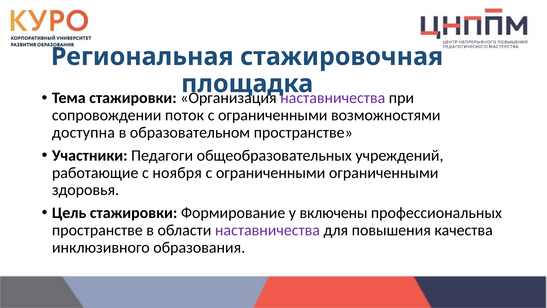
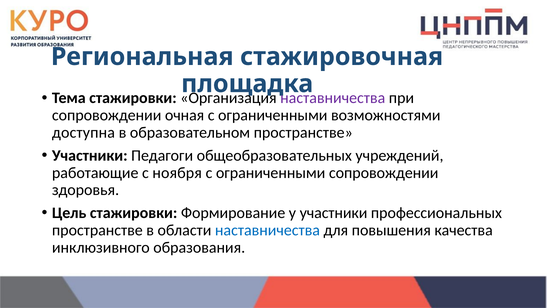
поток: поток -> очная (185, 115)
ограниченными ограниченными: ограниченными -> сопровождении (384, 173)
у включены: включены -> участники (334, 213)
наставничества colour: purple -> blue (267, 230)
